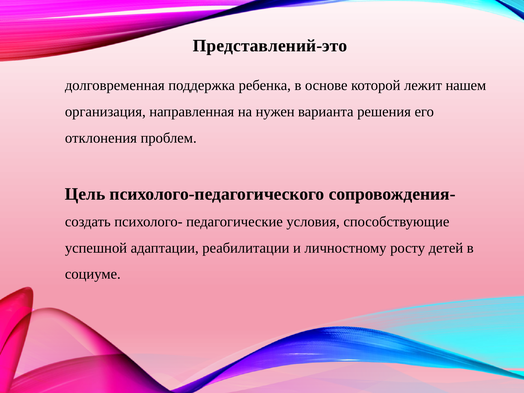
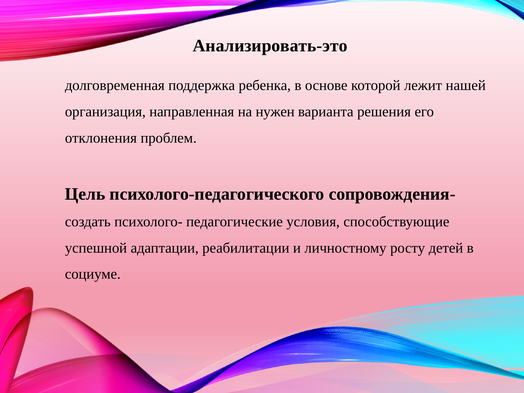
Представлений-это: Представлений-это -> Анализировать-это (270, 46)
нашем: нашем -> нашей (466, 85)
